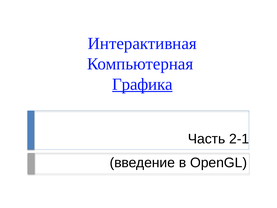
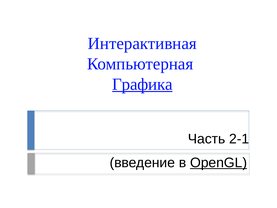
OpenGL underline: none -> present (219, 163)
